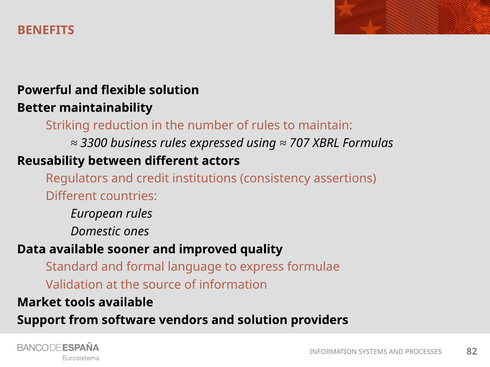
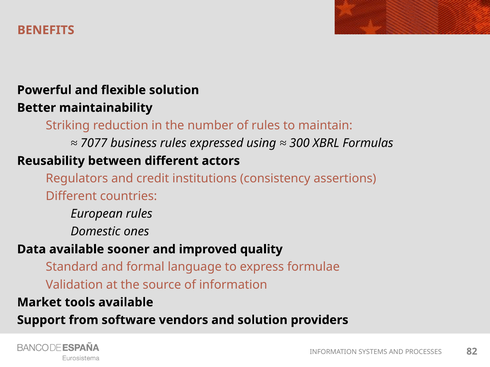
3300: 3300 -> 7077 (94, 143)
707: 707 -> 300 (299, 143)
